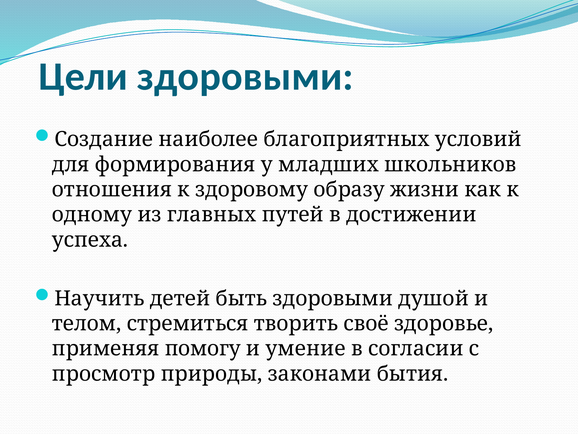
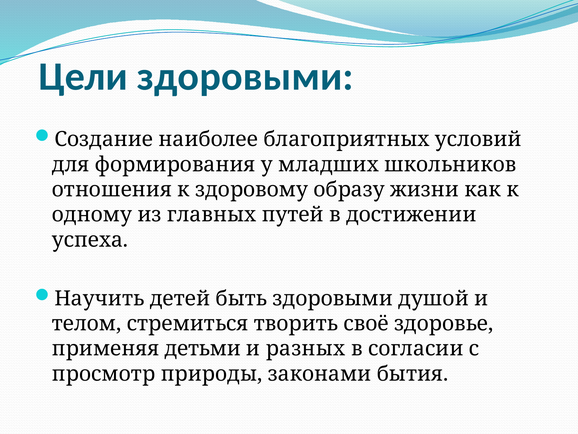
помогу: помогу -> детьми (203, 348)
умение: умение -> разных (305, 348)
